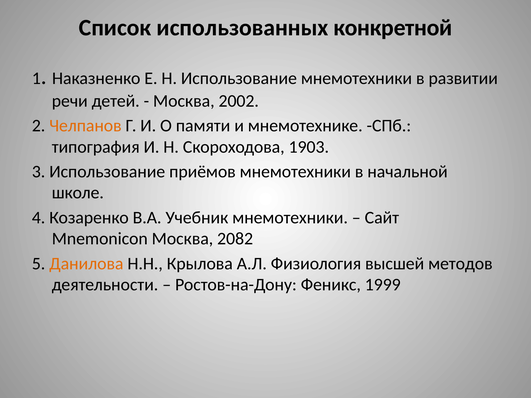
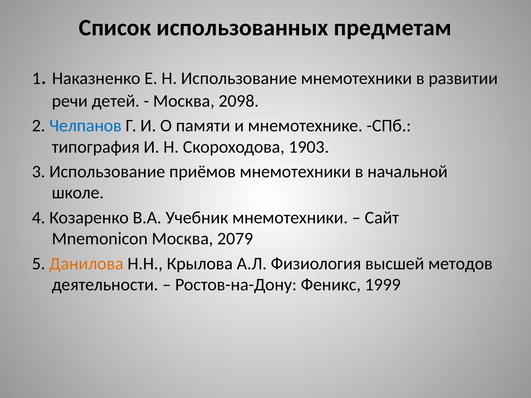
конкретной: конкретной -> предметам (393, 28)
2002: 2002 -> 2098 (239, 101)
Челпанов colour: orange -> blue (85, 126)
2082: 2082 -> 2079 (235, 239)
